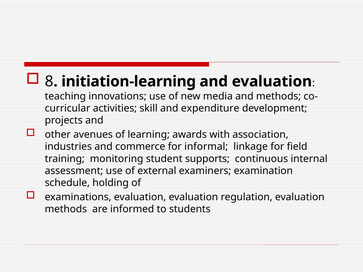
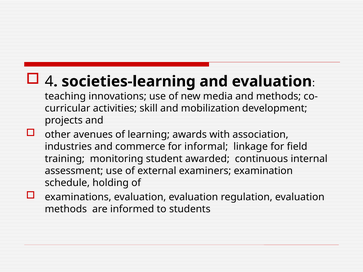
8: 8 -> 4 (49, 82)
initiation-learning: initiation-learning -> societies-learning (129, 82)
expenditure: expenditure -> mobilization (210, 108)
supports: supports -> awarded (207, 159)
